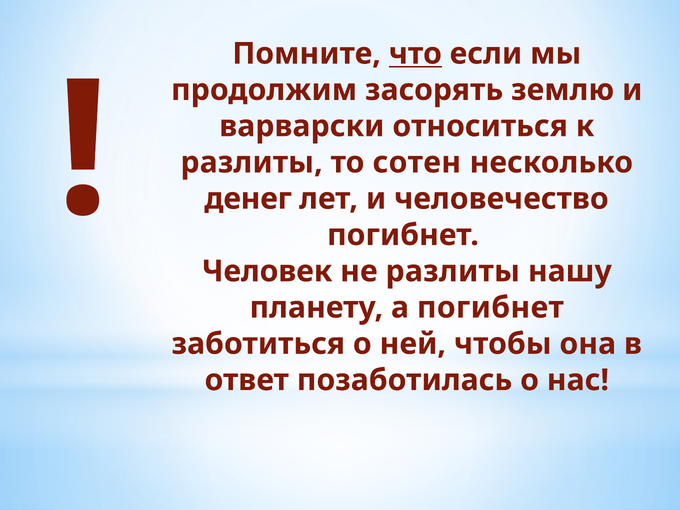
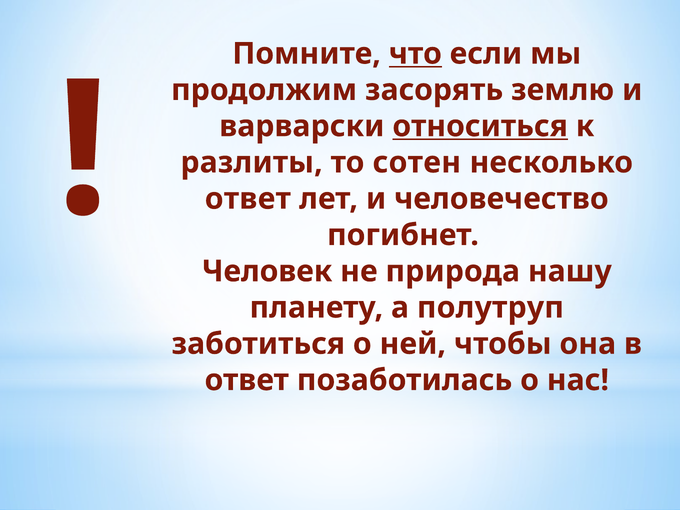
относиться underline: none -> present (480, 126)
денег: денег -> ответ (248, 199)
не разлиты: разлиты -> природа (453, 271)
а погибнет: погибнет -> полутруп (490, 308)
